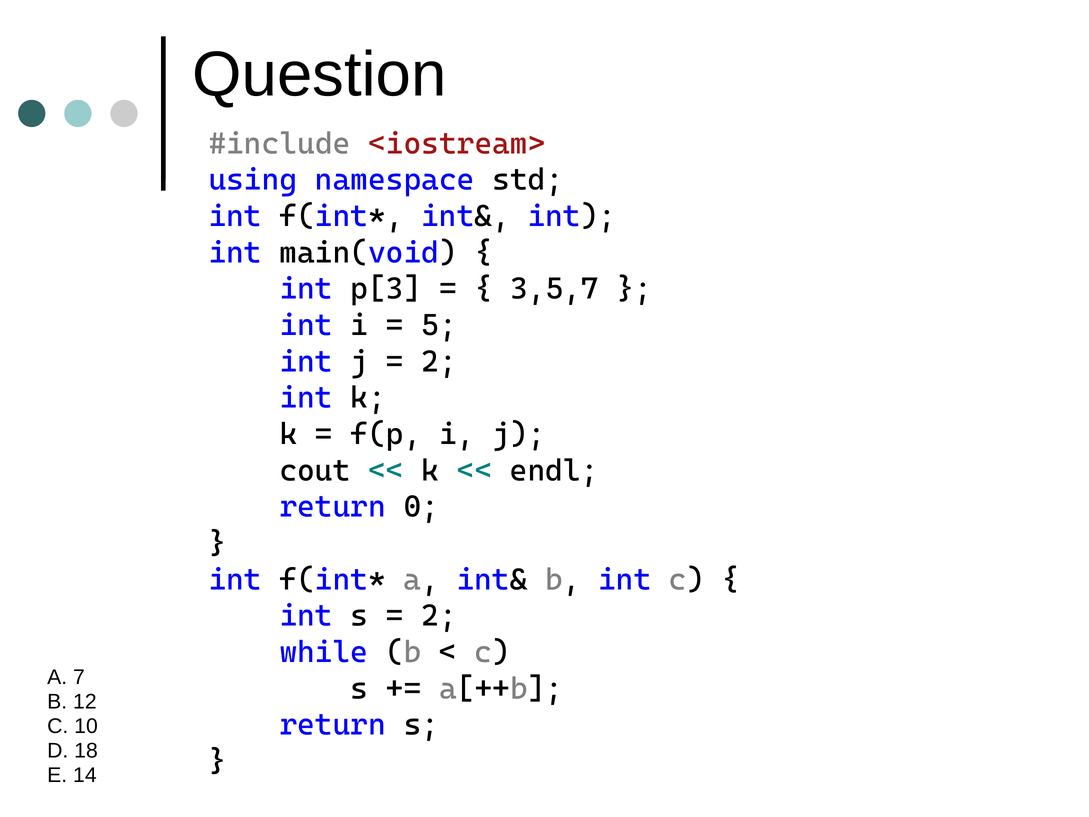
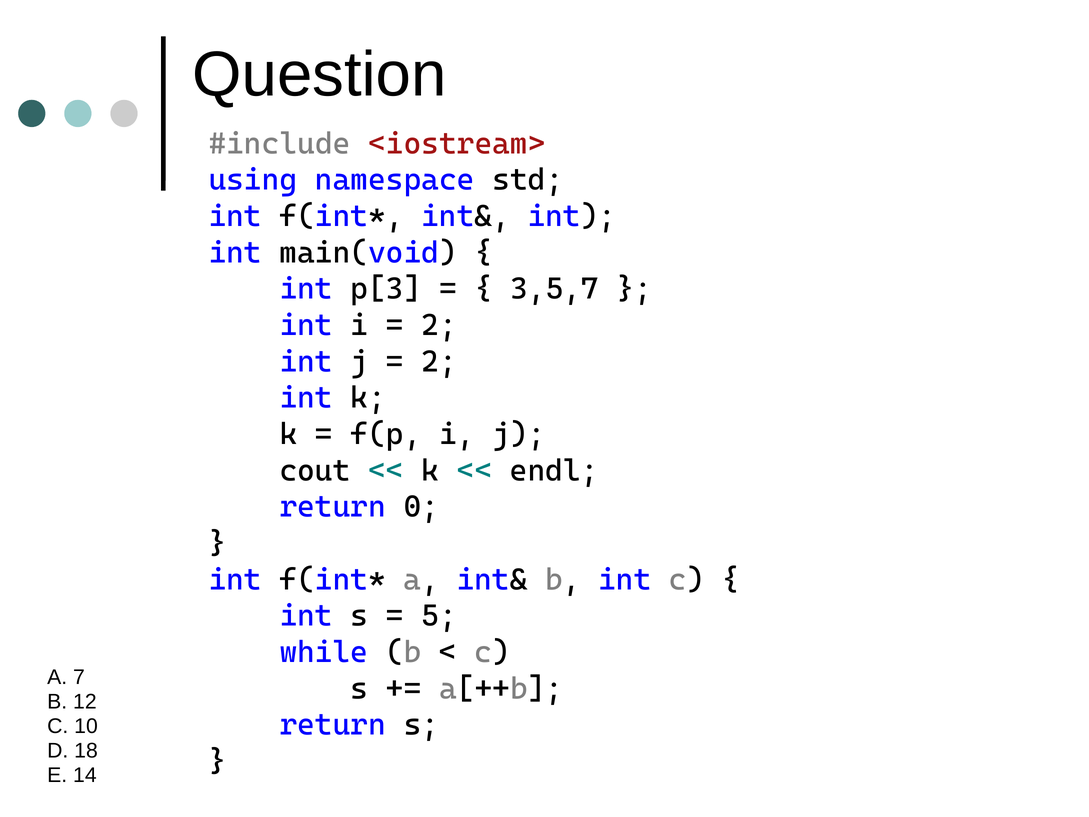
5: 5 -> 2 (439, 325)
2: 2 -> 5 (439, 616)
